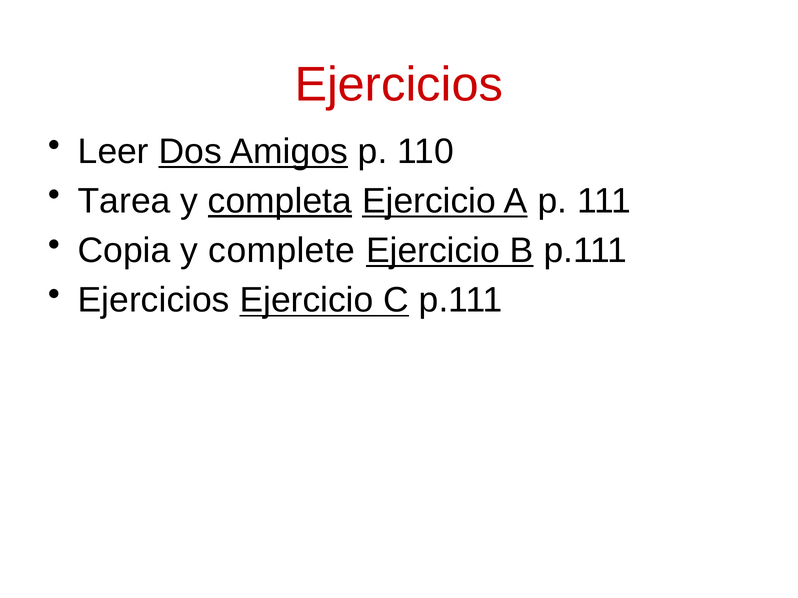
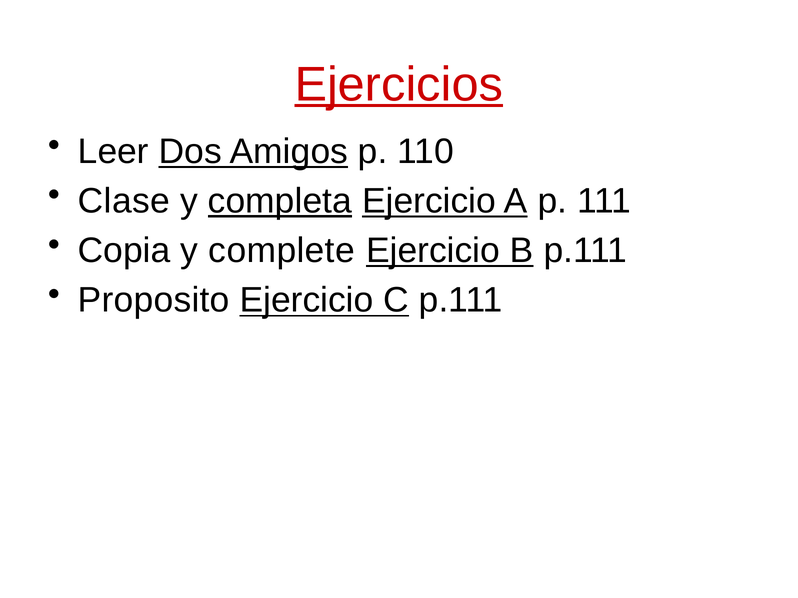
Ejercicios underline: none -> present (399, 85)
Tarea: Tarea -> Clase (124, 201)
Ejercicios: Ejercicios -> Proposito (154, 300)
